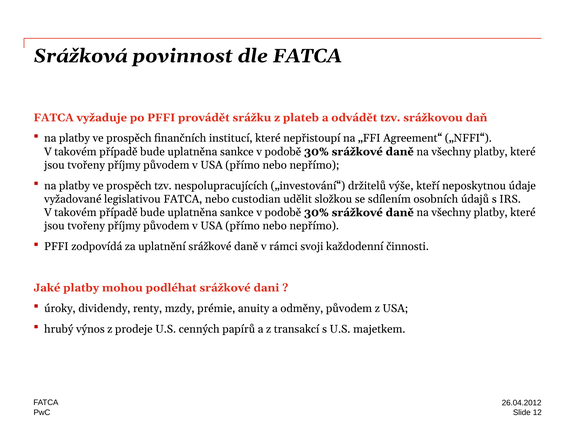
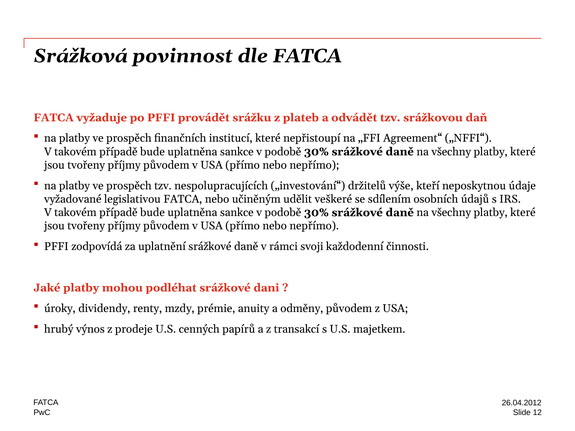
custodian: custodian -> učiněným (256, 199)
složkou: složkou -> veškeré (333, 199)
